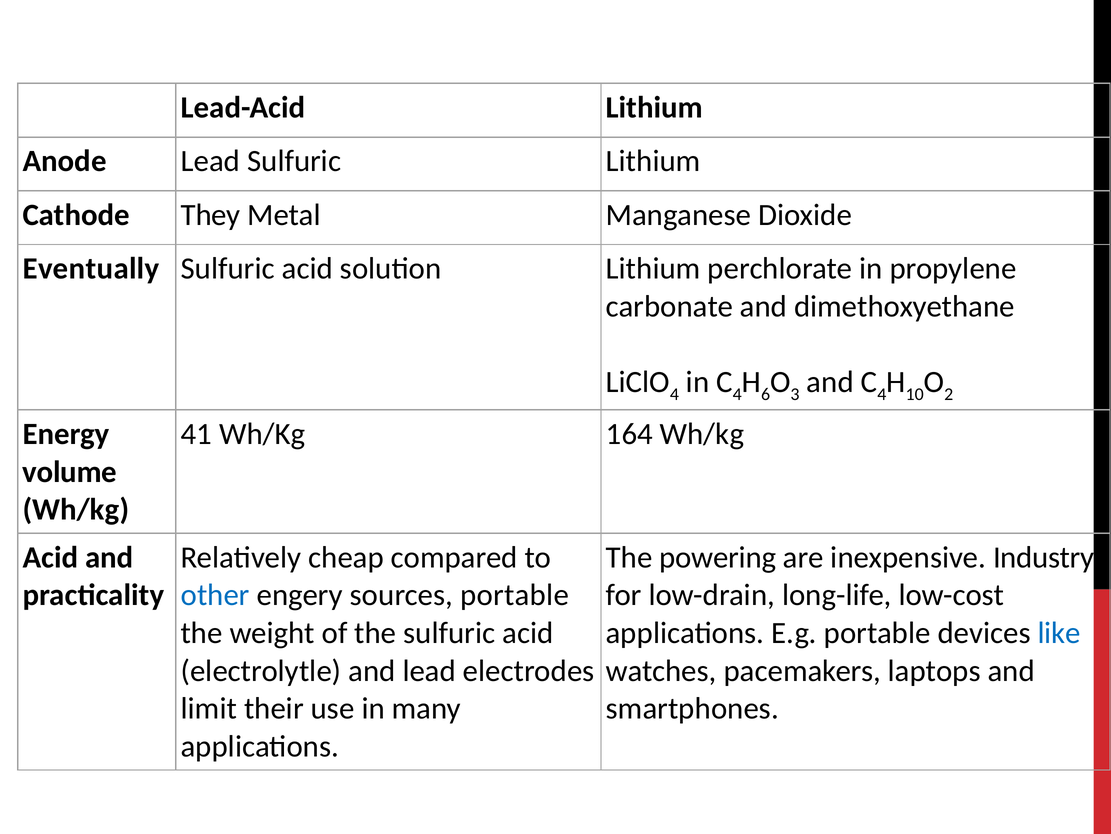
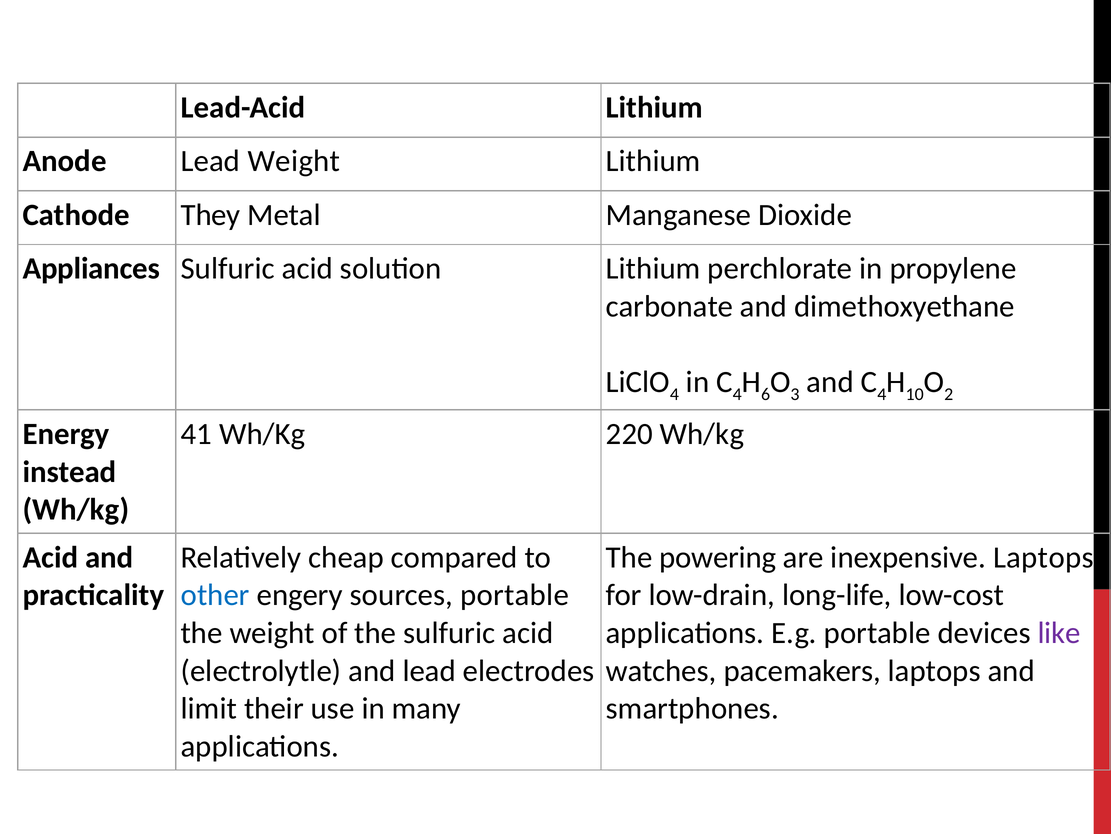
Lead Sulfuric: Sulfuric -> Weight (294, 161)
Eventually: Eventually -> Appliances (91, 268)
164: 164 -> 220 (629, 434)
volume: volume -> instead (70, 471)
inexpensive Industry: Industry -> Laptops (1043, 557)
like colour: blue -> purple (1059, 632)
